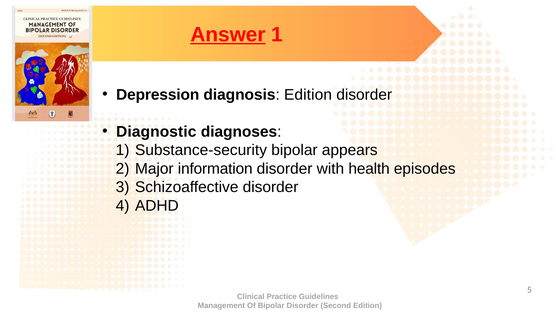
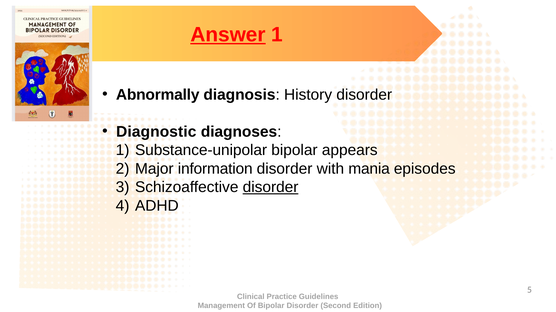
Depression: Depression -> Abnormally (158, 95)
diagnosis Edition: Edition -> History (308, 95)
Substance-security: Substance-security -> Substance-unipolar (201, 151)
health: health -> mania (369, 169)
disorder underline: none -> present (271, 188)
